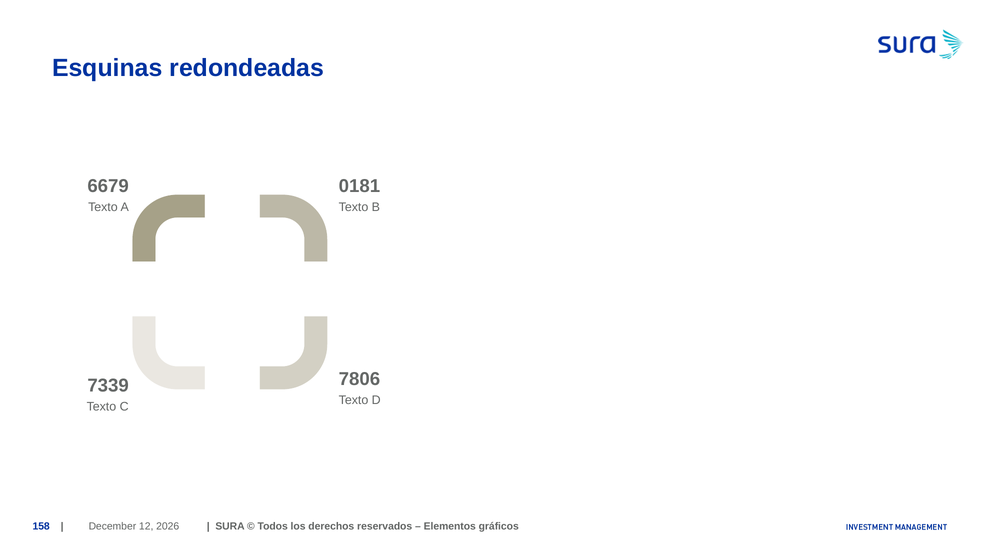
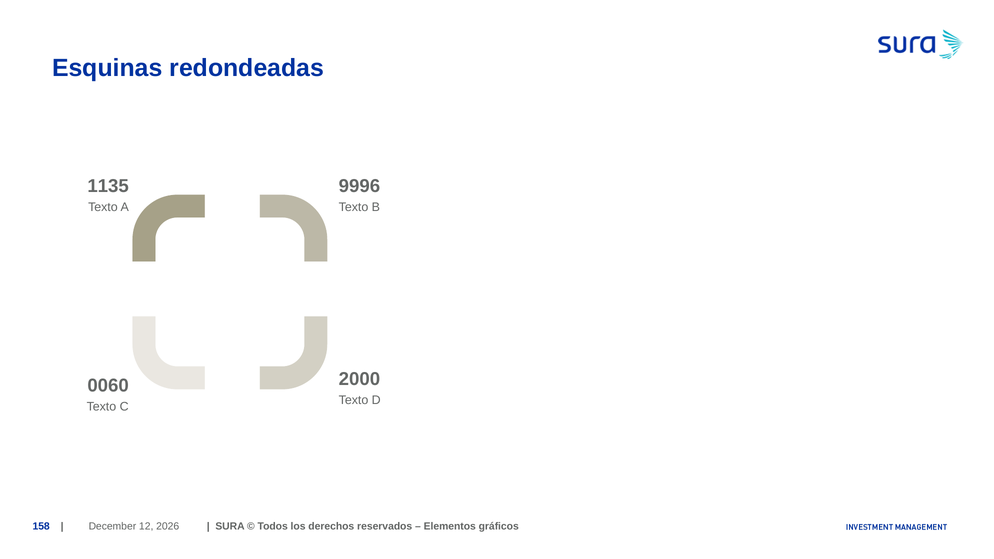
6679: 6679 -> 1135 (108, 186)
0181: 0181 -> 9996 (359, 186)
7806: 7806 -> 2000 (359, 379)
7339: 7339 -> 0060 (108, 386)
